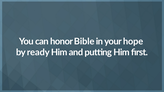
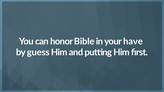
hope: hope -> have (133, 42)
ready: ready -> guess (38, 52)
